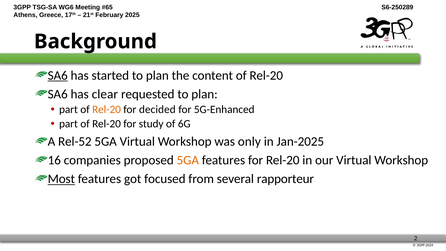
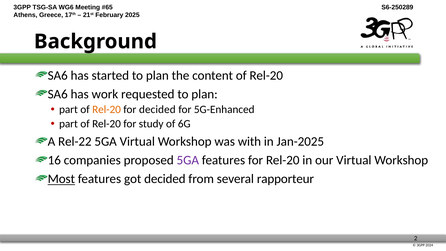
SA6 underline: present -> none (58, 75)
clear: clear -> work (105, 94)
Rel-52: Rel-52 -> Rel-22 (75, 142)
only: only -> with (249, 142)
5GA colour: orange -> purple (188, 160)
got focused: focused -> decided (165, 179)
